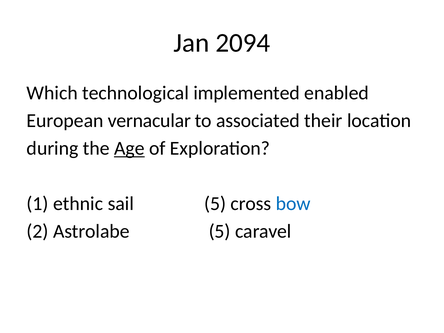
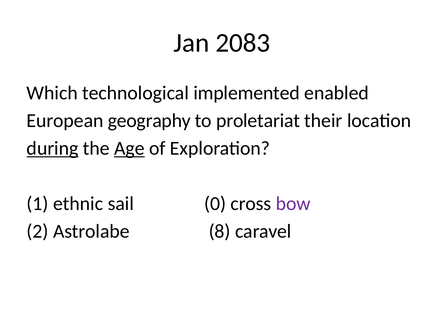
2094: 2094 -> 2083 (243, 43)
vernacular: vernacular -> geography (149, 121)
associated: associated -> proletariat (258, 121)
during underline: none -> present (53, 148)
sail 5: 5 -> 0 (215, 204)
bow colour: blue -> purple (293, 204)
Astrolabe 5: 5 -> 8 (220, 231)
